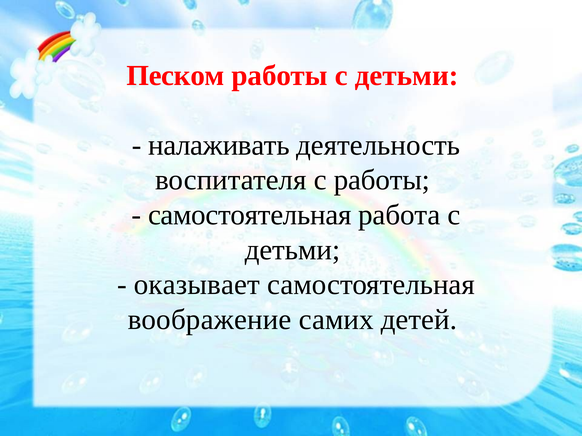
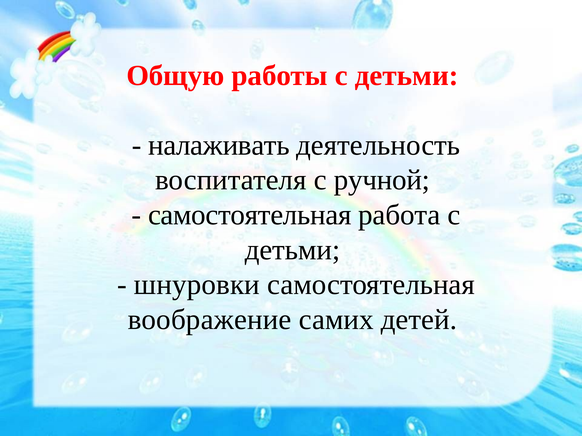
Песком: Песком -> Общую (175, 76)
с работы: работы -> ручной (382, 180)
оказывает: оказывает -> шнуровки (197, 285)
